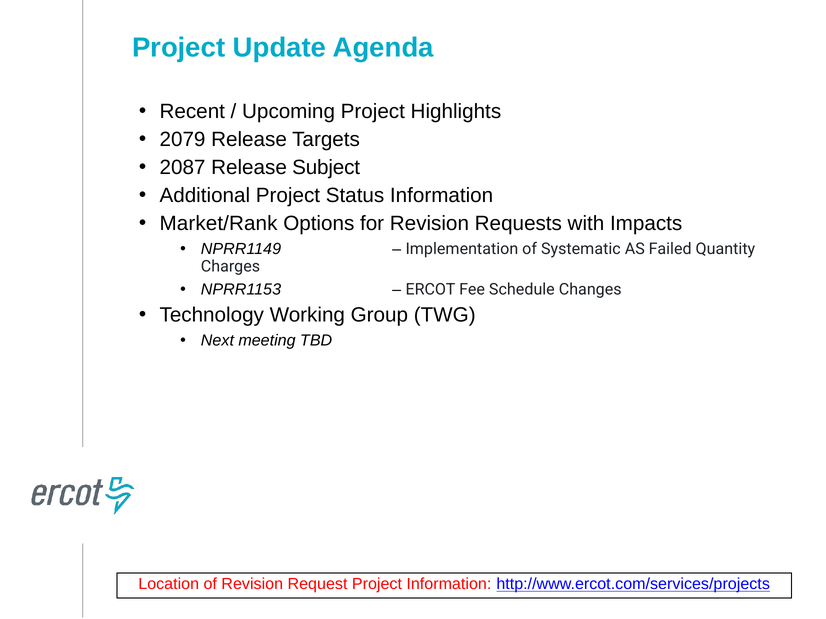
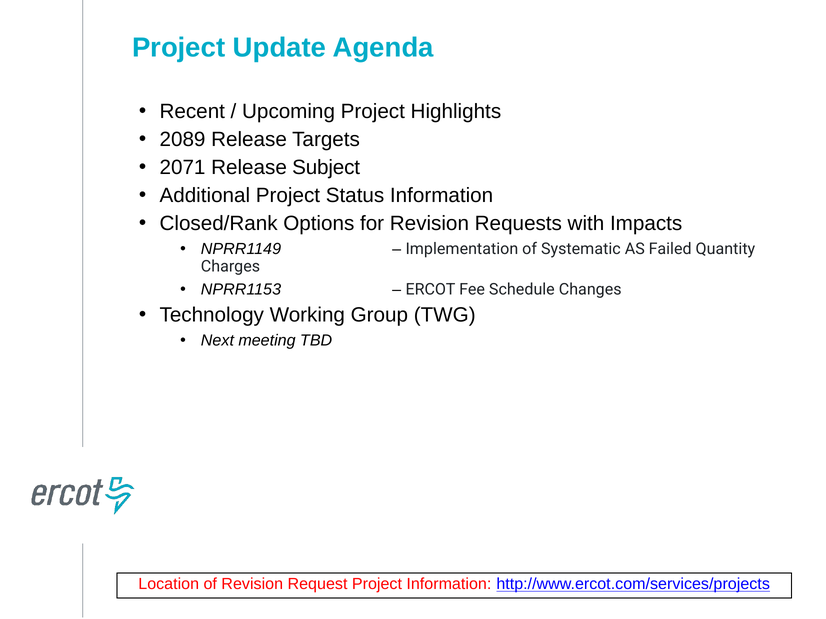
2079: 2079 -> 2089 (183, 139)
2087: 2087 -> 2071 (183, 168)
Market/Rank: Market/Rank -> Closed/Rank (219, 224)
